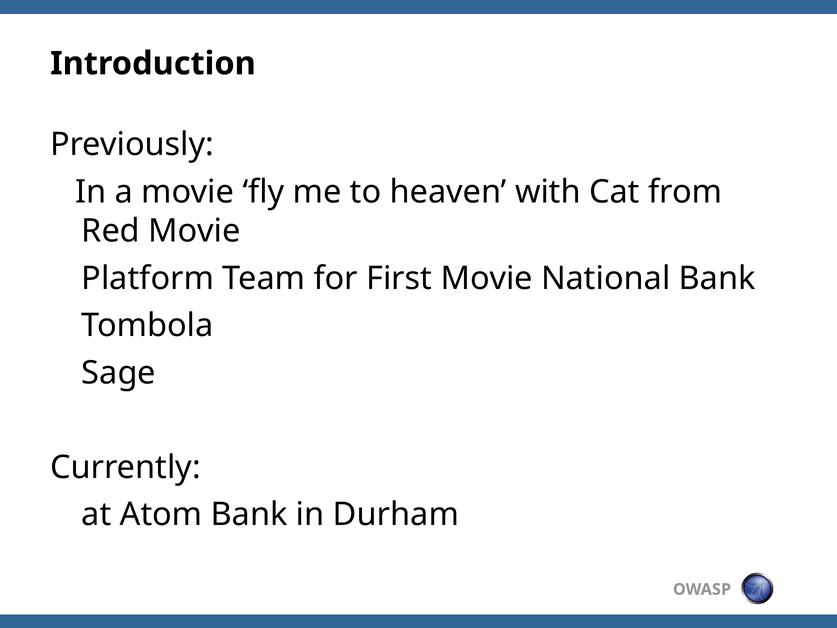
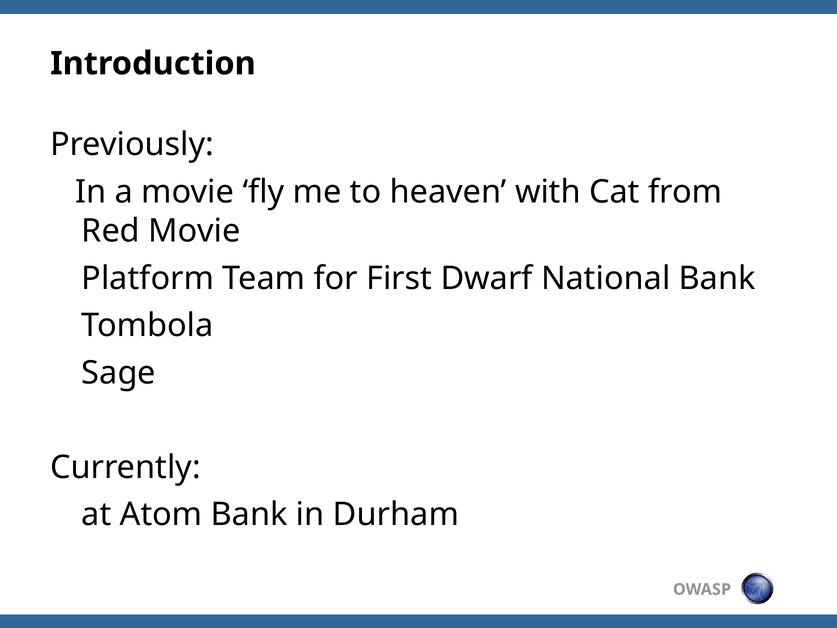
First Movie: Movie -> Dwarf (487, 278)
